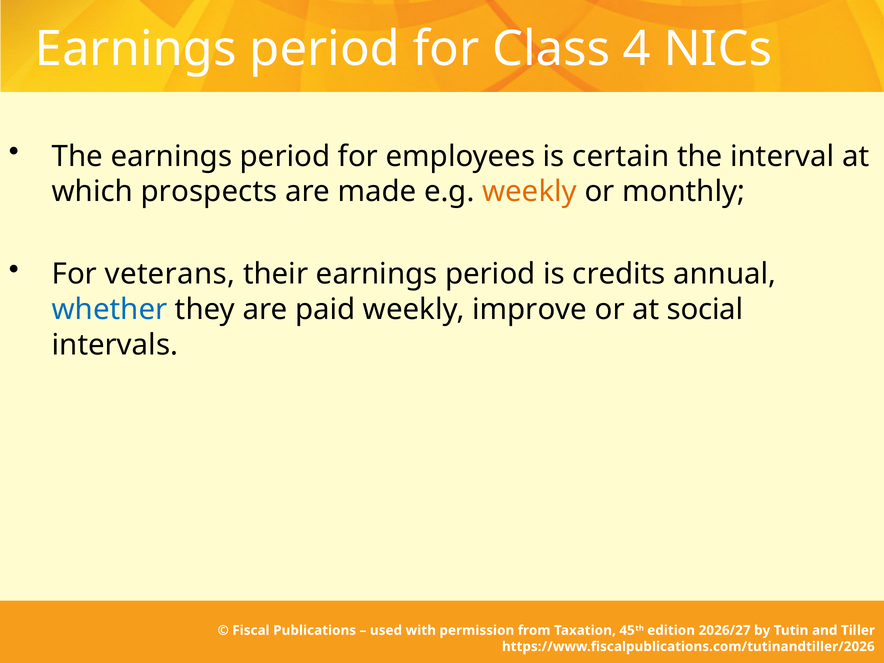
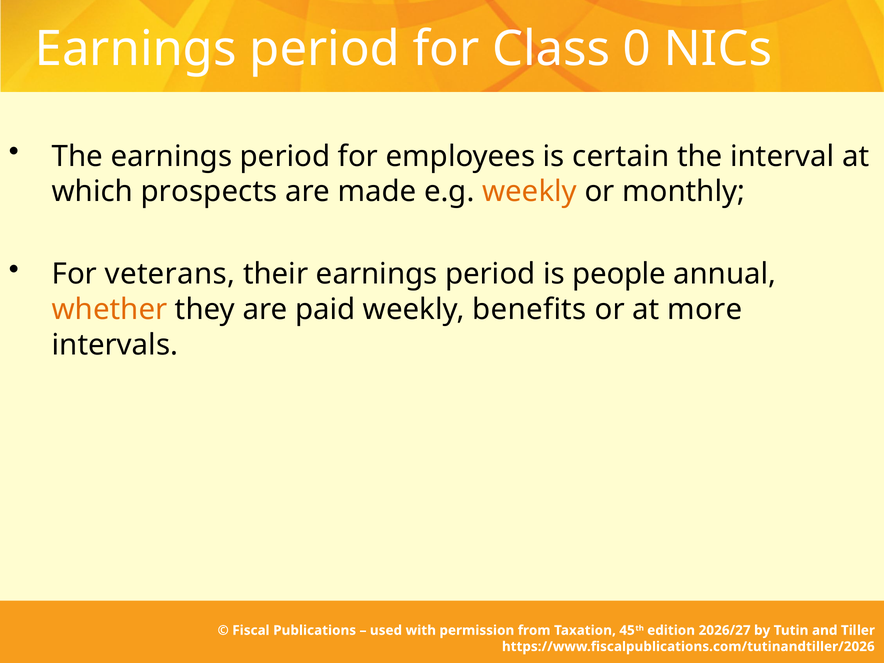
4: 4 -> 0 (637, 49)
credits: credits -> people (619, 274)
whether colour: blue -> orange (110, 309)
improve: improve -> benefits (529, 309)
social: social -> more (705, 309)
